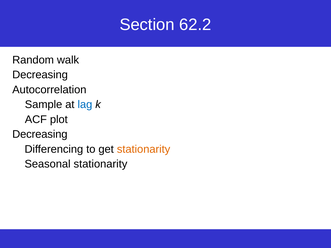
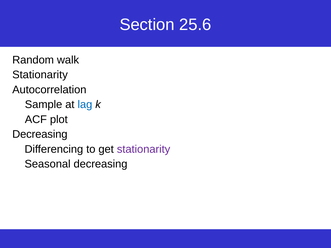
62.2: 62.2 -> 25.6 (195, 25)
Decreasing: Decreasing -> Stationarity (40, 75)
stationarity colour: orange -> purple (144, 149)
Seasonal stationarity: stationarity -> decreasing (101, 164)
